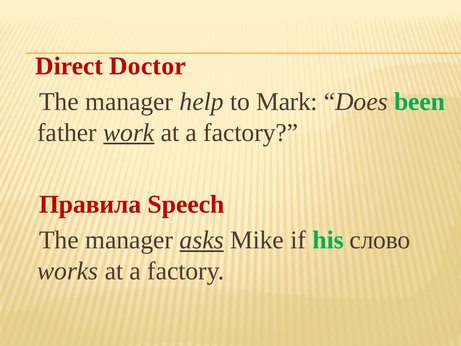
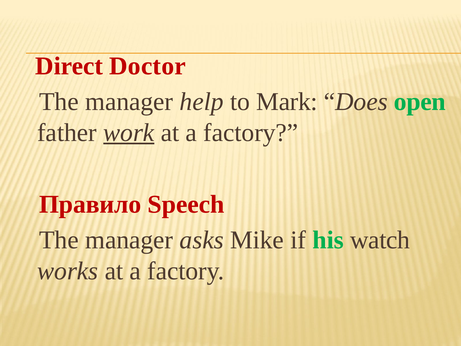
been: been -> open (420, 102)
Правила: Правила -> Правило (90, 204)
asks underline: present -> none (202, 240)
слово: слово -> watch (380, 240)
